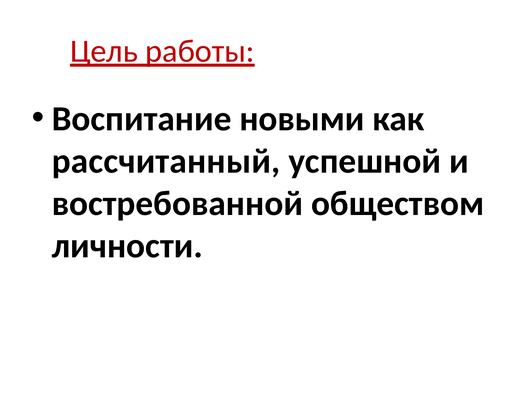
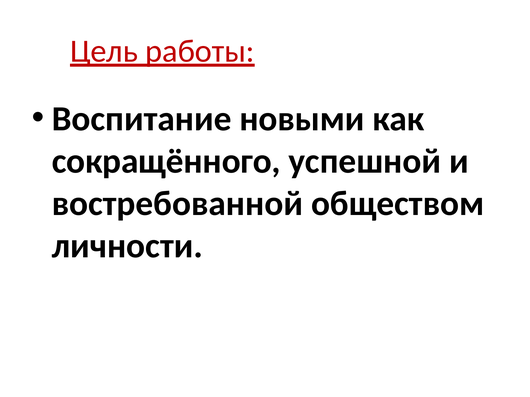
рассчитанный: рассчитанный -> сокращённого (166, 161)
